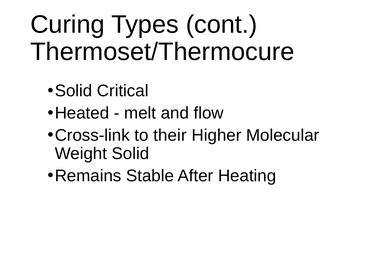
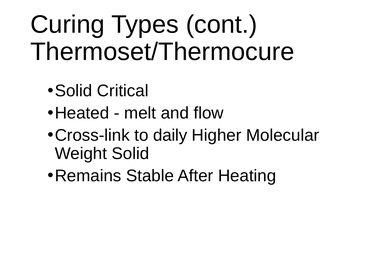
their: their -> daily (170, 135)
